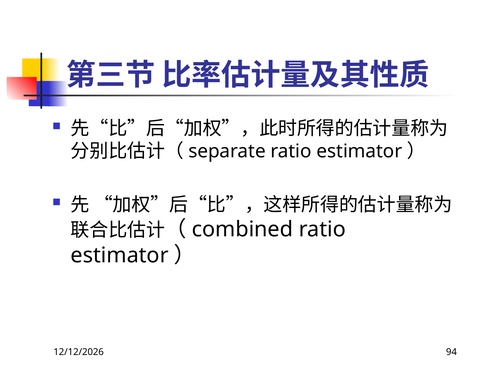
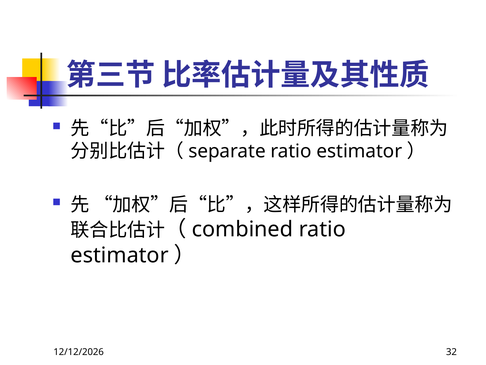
94: 94 -> 32 (451, 351)
